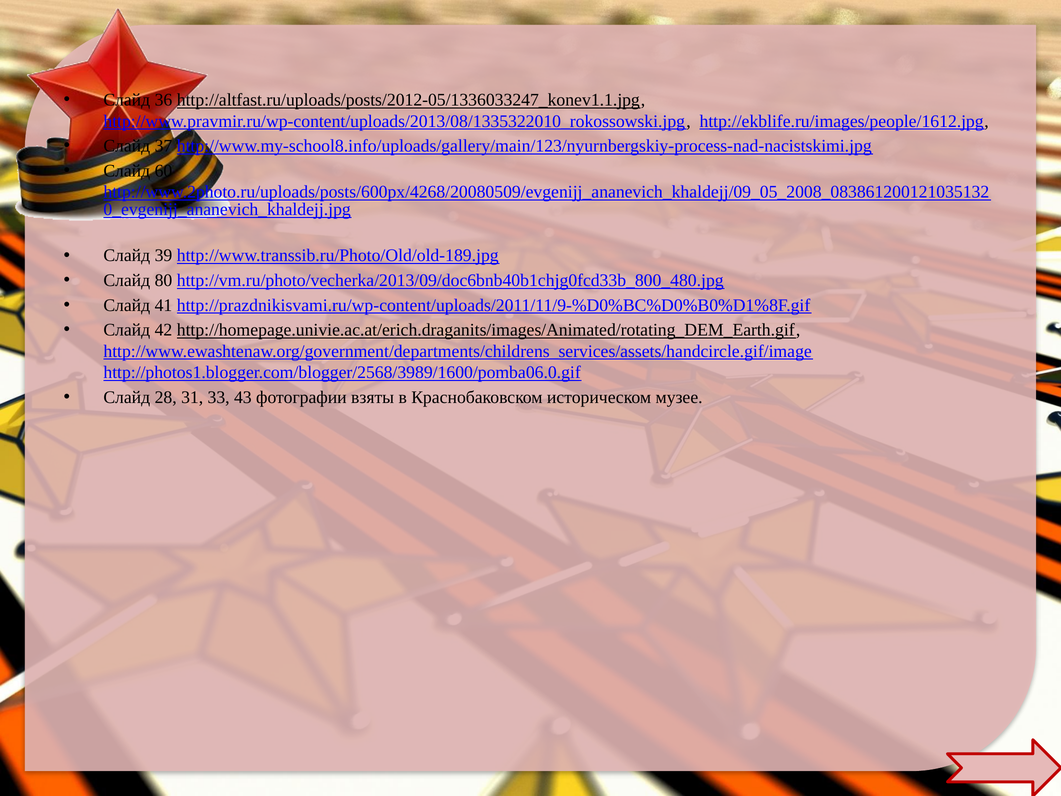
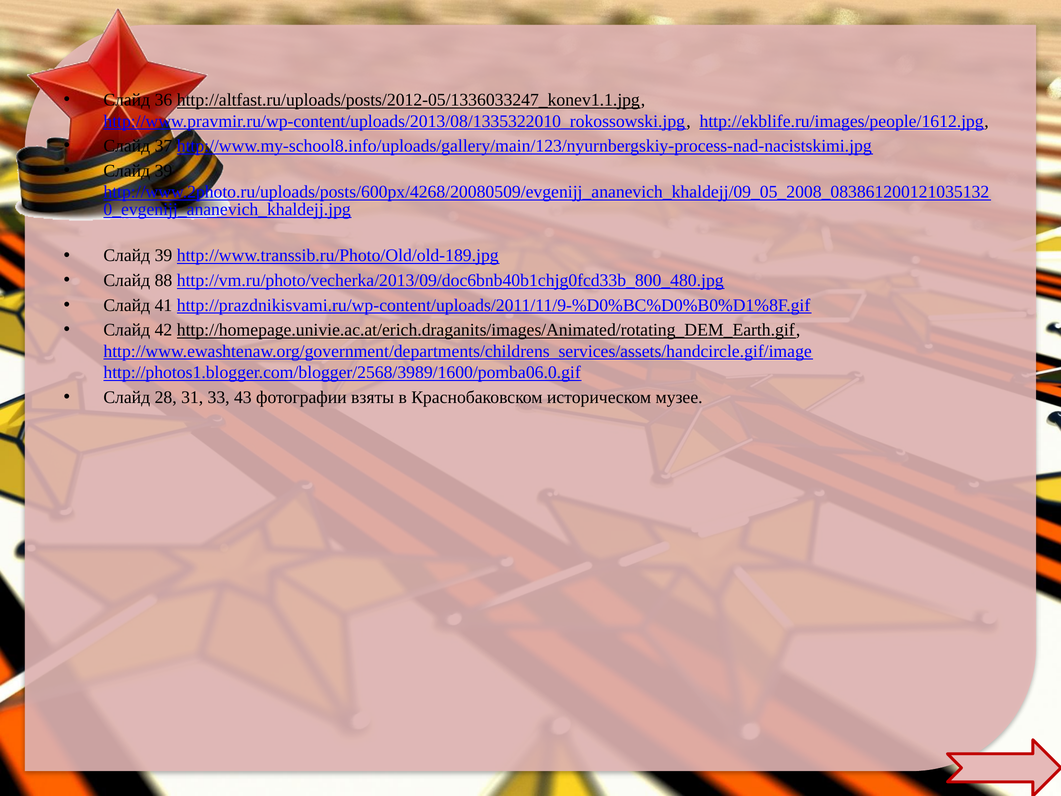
60: 60 -> 39 (163, 171)
80: 80 -> 88 (163, 280)
